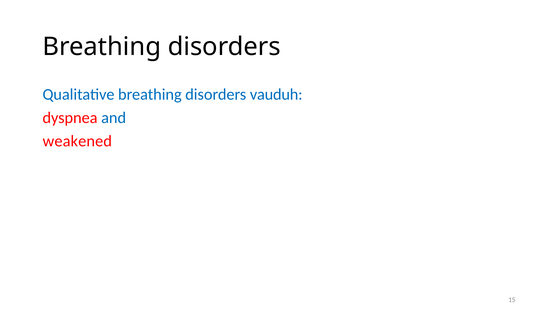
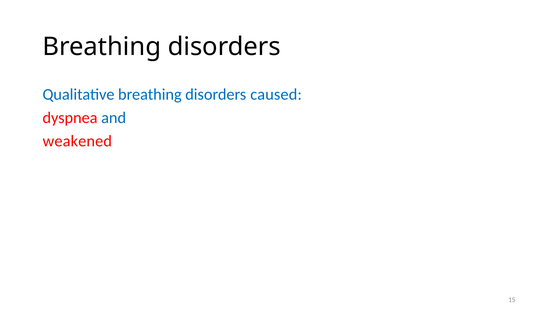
vauduh: vauduh -> caused (276, 94)
